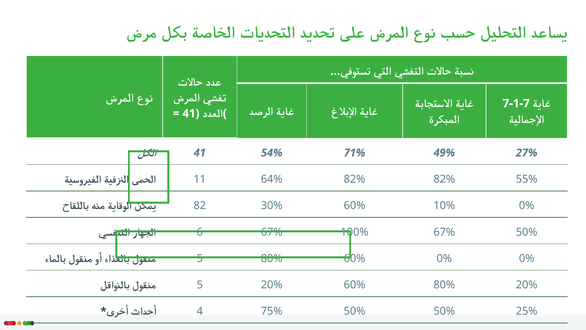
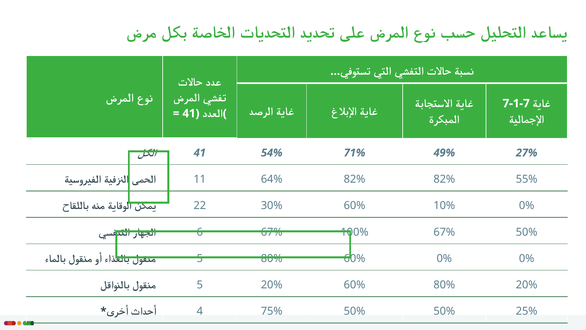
82: 82 -> 22 (200, 205)
